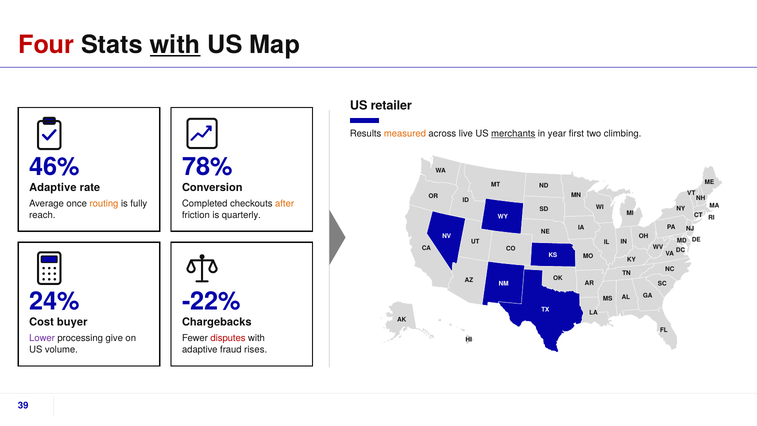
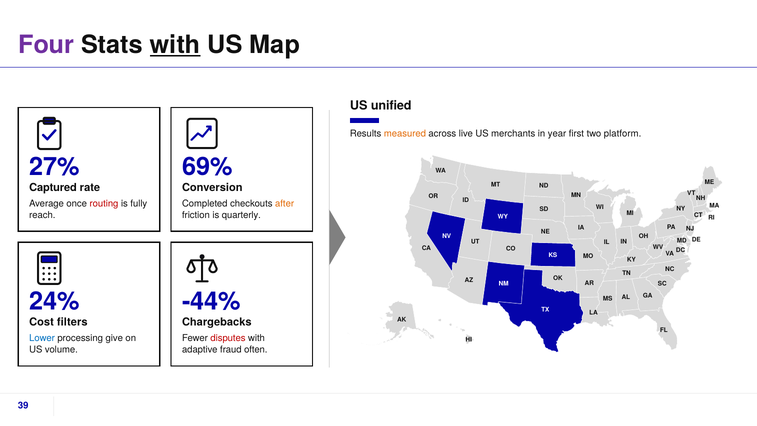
Four colour: red -> purple (46, 45)
retailer: retailer -> unified (391, 106)
merchants underline: present -> none (513, 134)
climbing: climbing -> platform (623, 134)
46%: 46% -> 27% (54, 167)
78%: 78% -> 69% (207, 167)
Adaptive: Adaptive -> Captured (53, 188)
routing colour: orange -> red (104, 204)
-22%: -22% -> -44% (211, 301)
buyer: buyer -> filters (72, 322)
Lower colour: purple -> blue (42, 338)
rises: rises -> often (256, 350)
